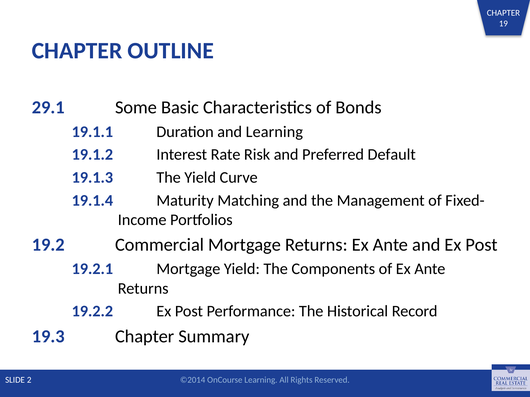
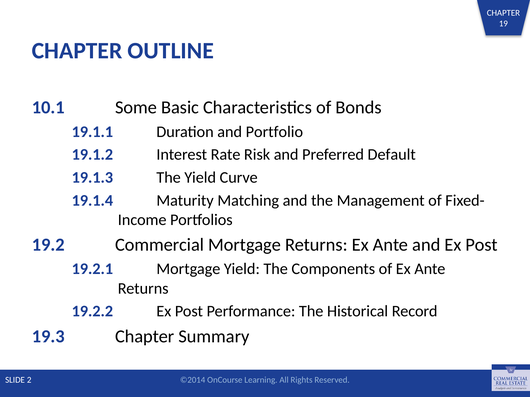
29.1: 29.1 -> 10.1 (48, 108)
and Learning: Learning -> Portfolio (274, 132)
